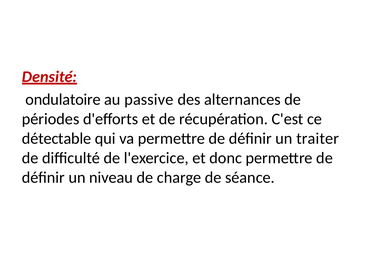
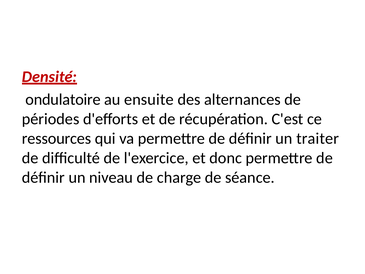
passive: passive -> ensuite (149, 99)
détectable: détectable -> ressources (57, 138)
